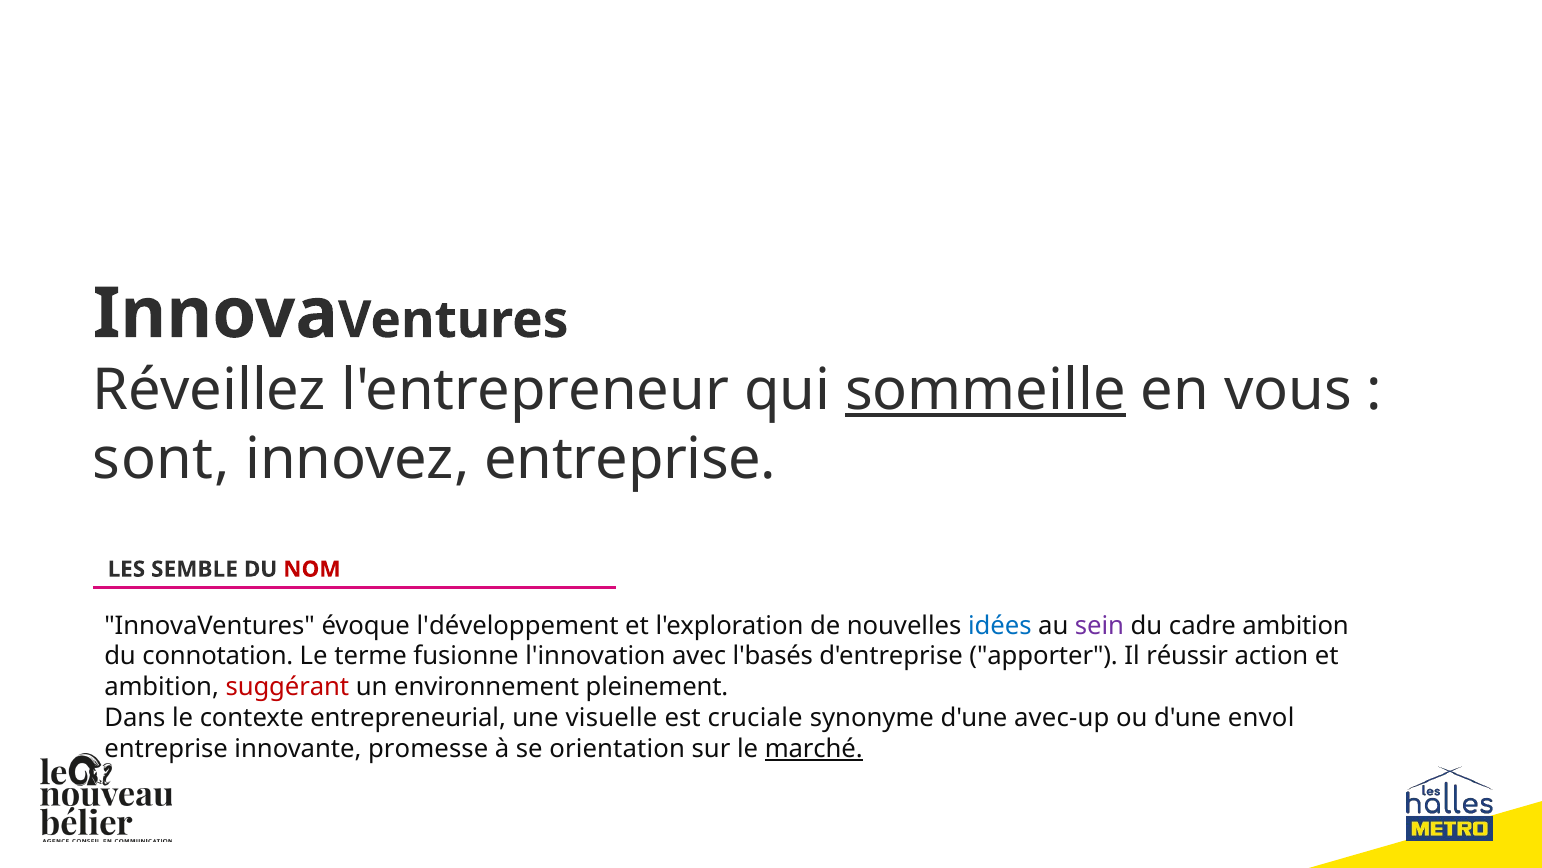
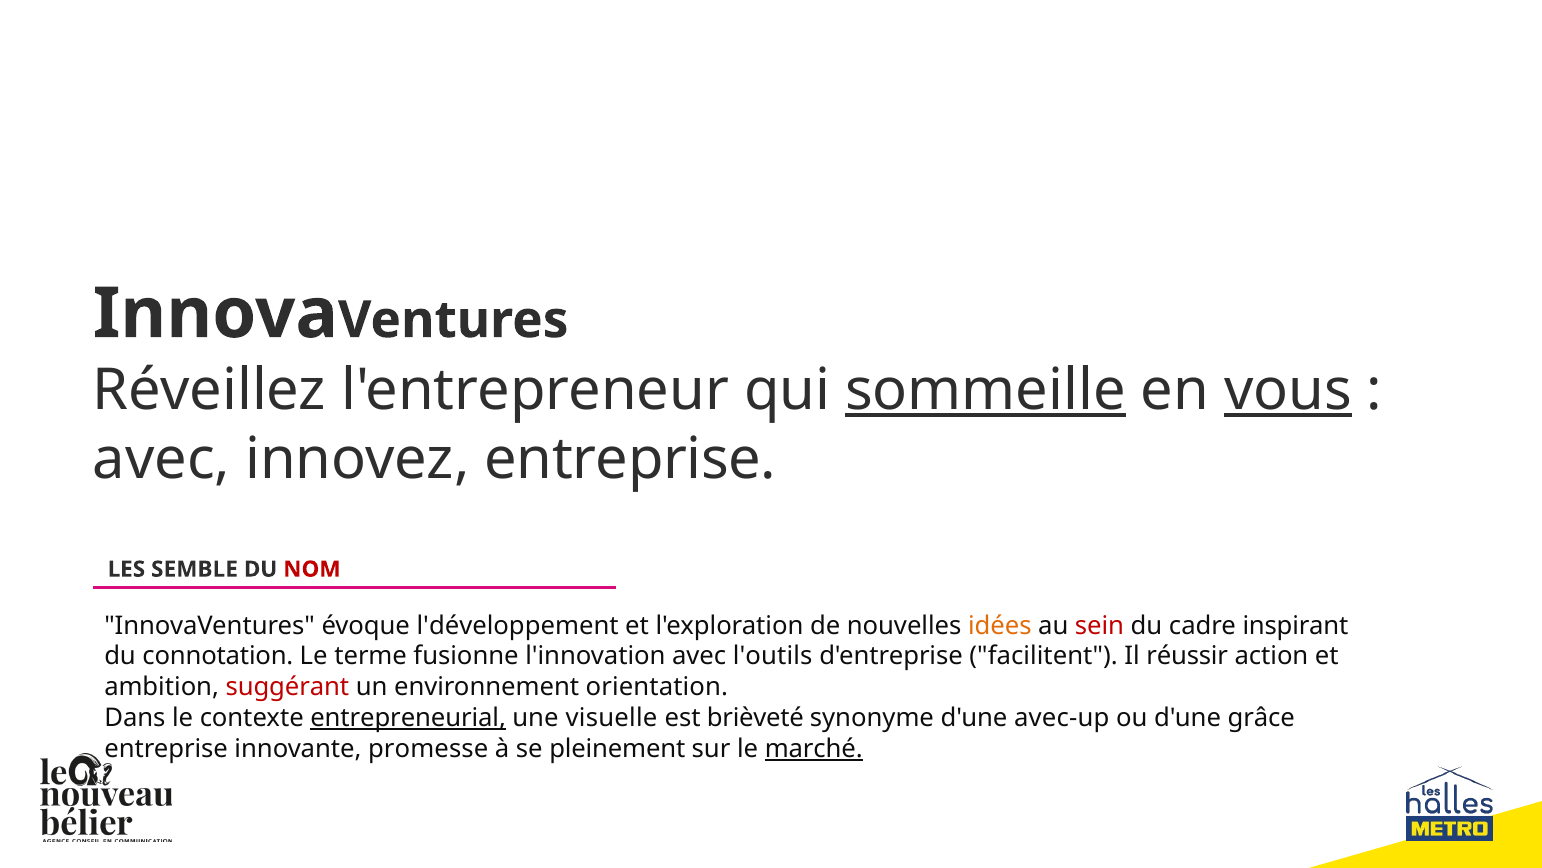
vous underline: none -> present (1288, 390)
sont: sont -> avec (162, 459)
idées colour: blue -> orange (1000, 625)
sein colour: purple -> red (1099, 625)
cadre ambition: ambition -> inspirant (1295, 625)
l'basés: l'basés -> l'outils (773, 656)
apporter: apporter -> facilitent (1044, 656)
pleinement: pleinement -> orientation (657, 687)
entrepreneurial underline: none -> present (408, 718)
cruciale: cruciale -> brièveté (755, 718)
envol: envol -> grâce (1261, 718)
orientation: orientation -> pleinement (617, 748)
